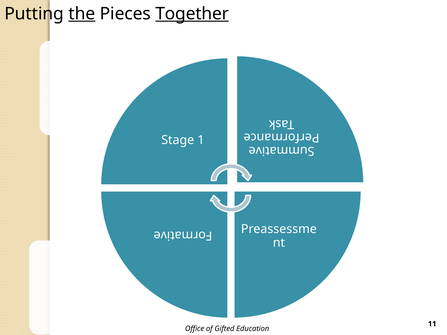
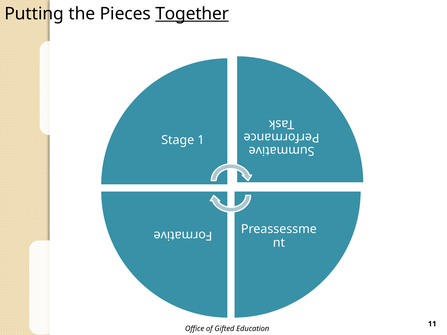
the underline: present -> none (82, 14)
